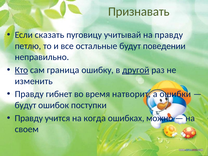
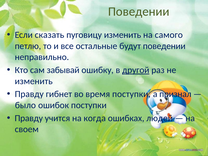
Признавать: Признавать -> Поведении (139, 12)
пуговицу учитывай: учитывай -> изменить (123, 35)
на правду: правду -> самого (169, 35)
Кто underline: present -> none (21, 70)
граница: граница -> забывай (63, 70)
время натворит: натворит -> поступки (131, 94)
ошибки: ошибки -> признал (175, 94)
будут: будут -> было (25, 105)
можно: можно -> людей (160, 118)
